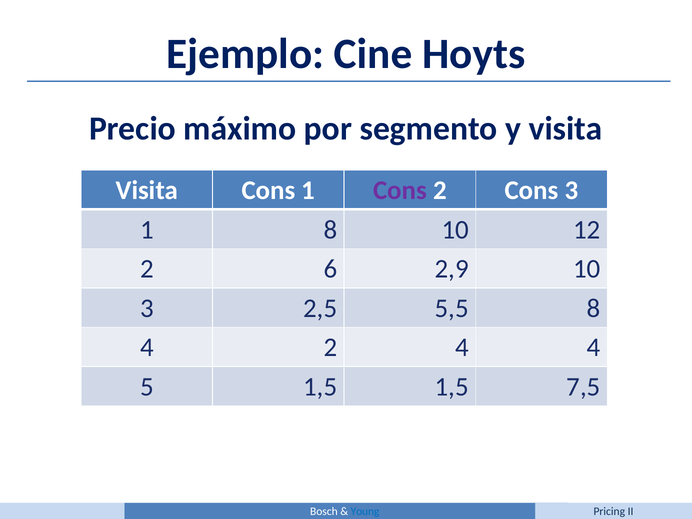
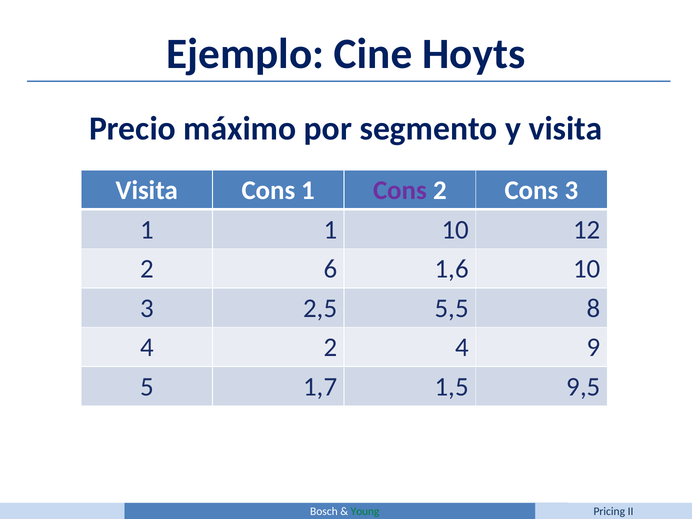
1 8: 8 -> 1 (330, 230)
2,9: 2,9 -> 1,6 (452, 269)
4 4: 4 -> 9 (594, 347)
5 1,5: 1,5 -> 1,7 (320, 387)
7,5: 7,5 -> 9,5 (583, 387)
Young colour: blue -> green (365, 512)
